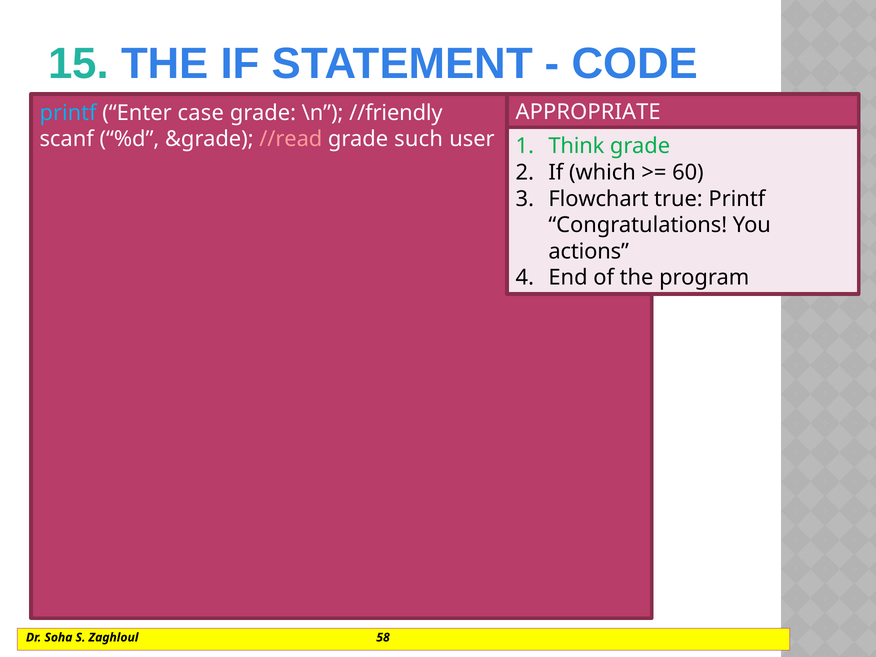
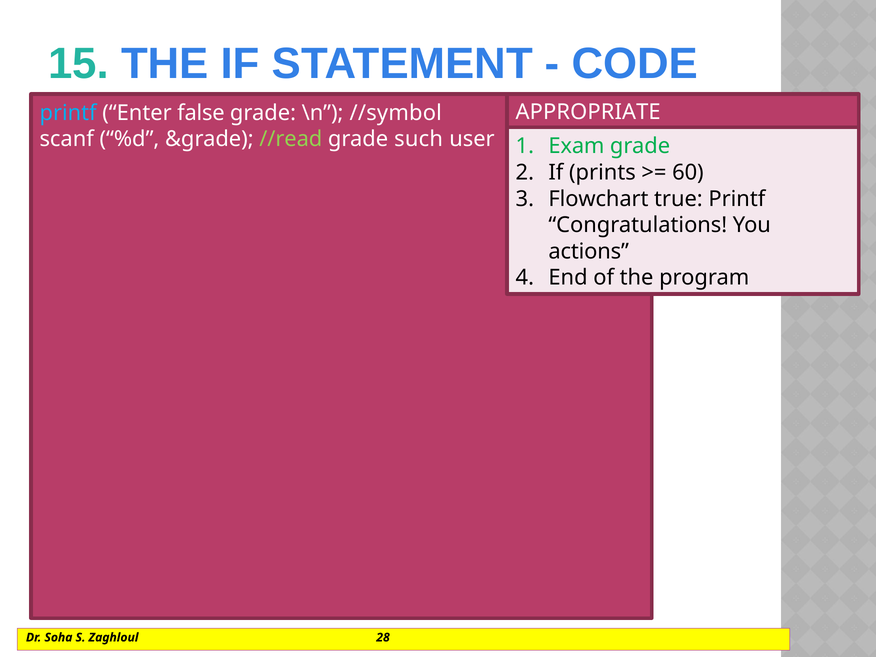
case: case -> false (201, 113)
//friendly: //friendly -> //symbol (396, 113)
//read colour: pink -> light green (291, 139)
Think: Think -> Exam (576, 146)
which: which -> prints (602, 173)
58: 58 -> 28 (383, 637)
